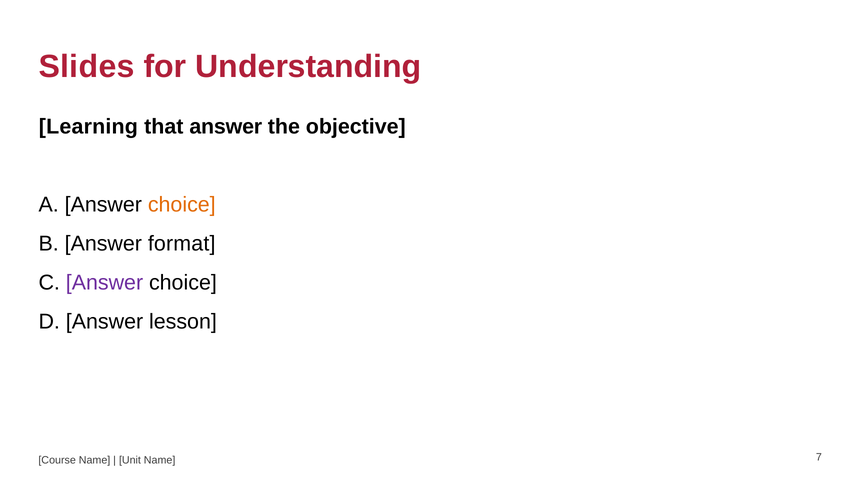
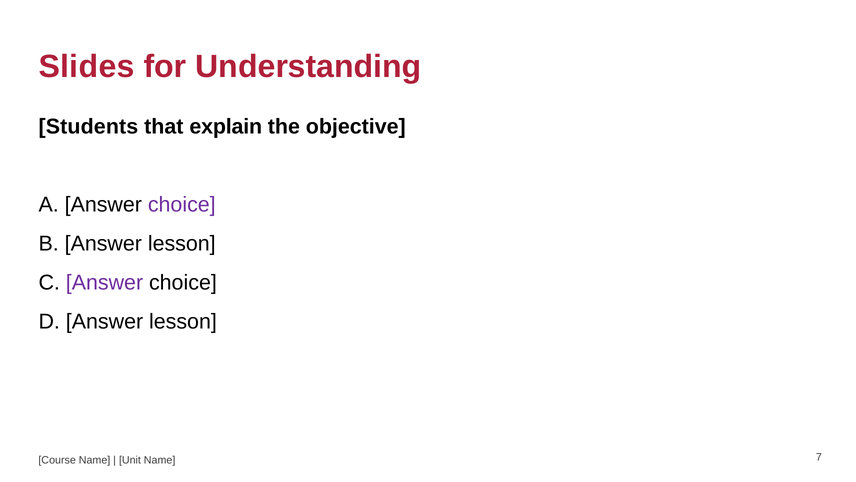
Learning: Learning -> Students (88, 127)
that answer: answer -> explain (226, 127)
choice colour: orange -> purple (182, 204)
B Answer format: format -> lesson (182, 243)
